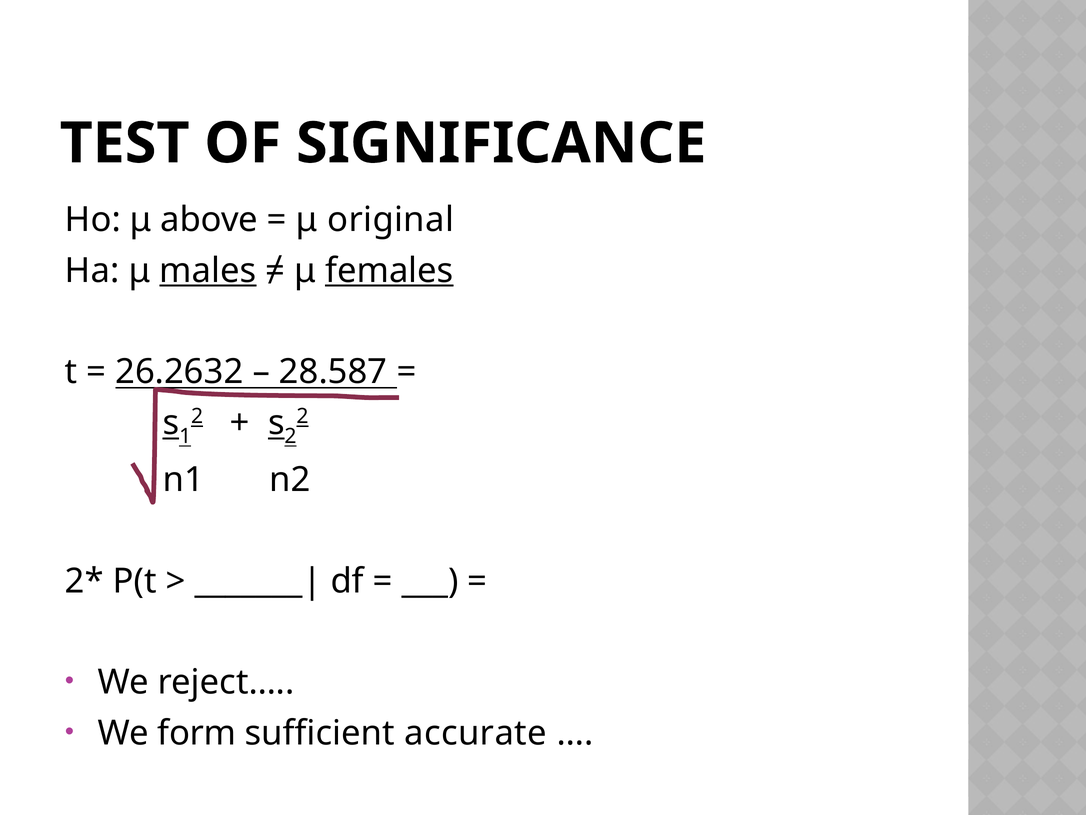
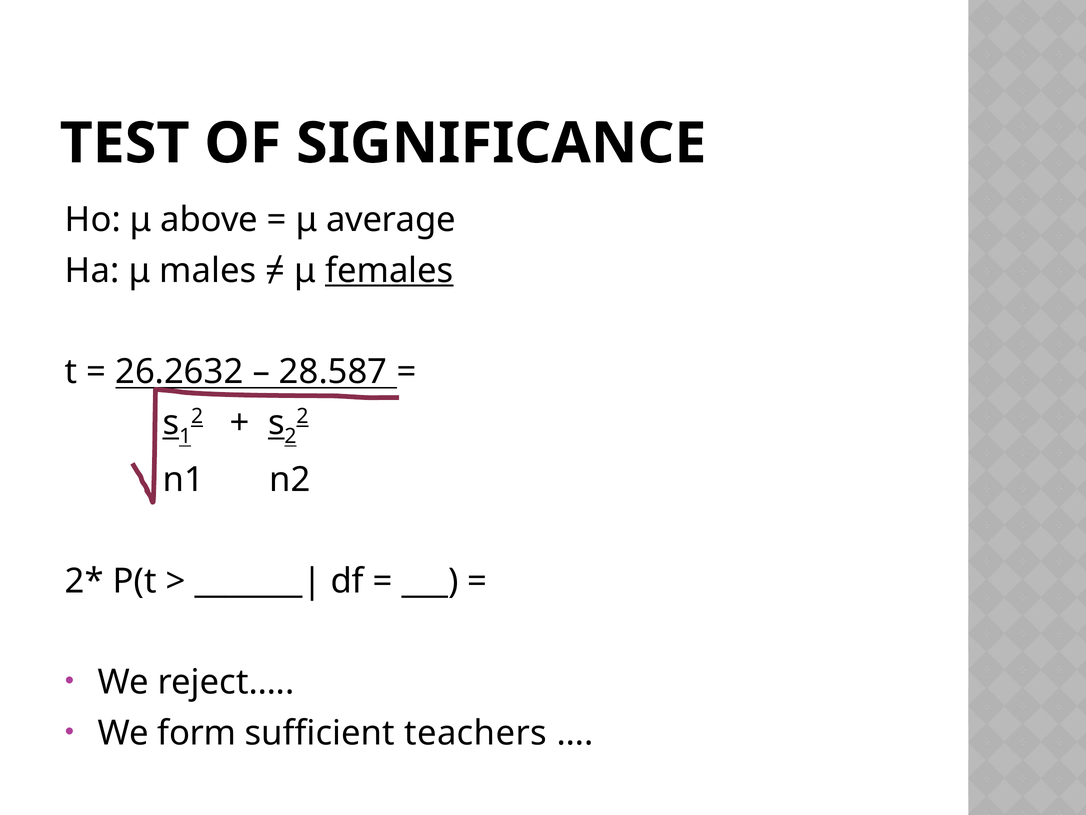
original: original -> average (391, 220)
males underline: present -> none (208, 270)
accurate: accurate -> teachers (476, 733)
